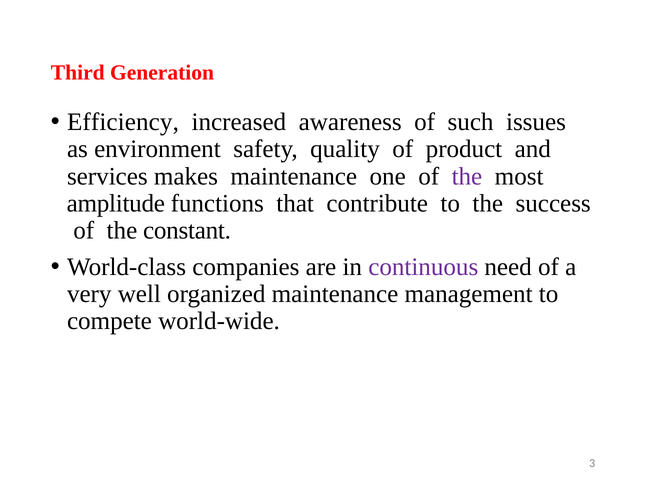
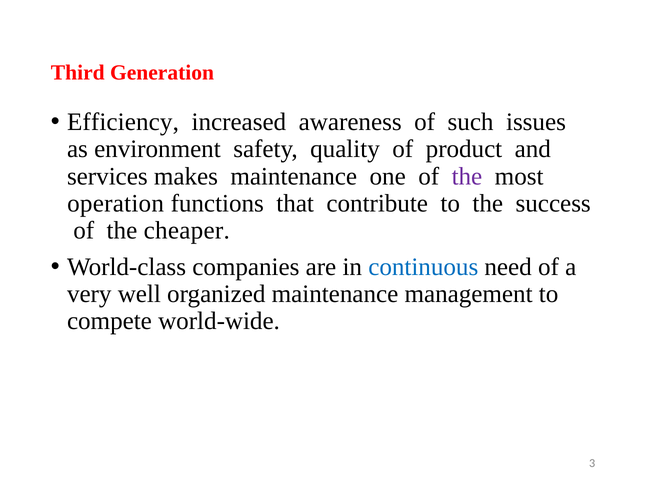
amplitude: amplitude -> operation (116, 203)
constant: constant -> cheaper (187, 230)
continuous colour: purple -> blue (423, 267)
